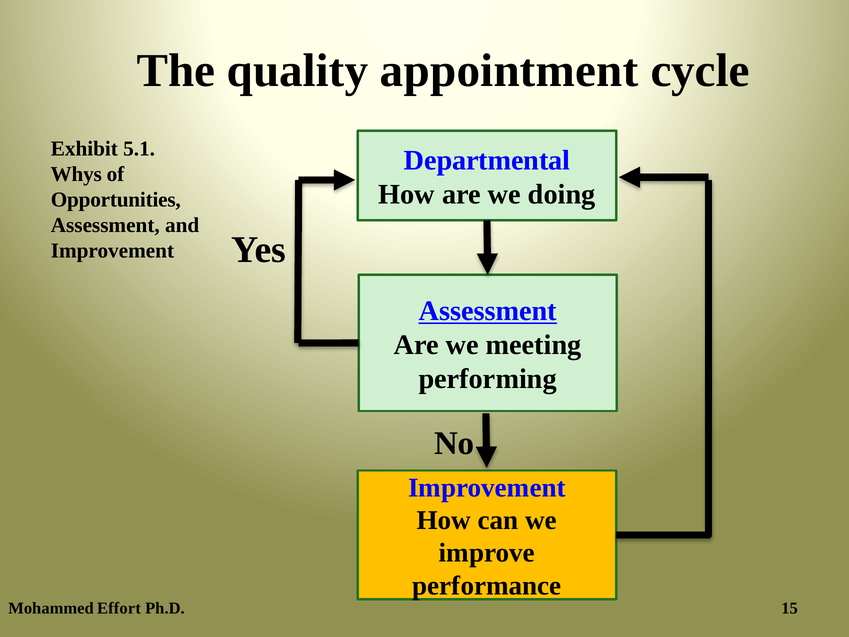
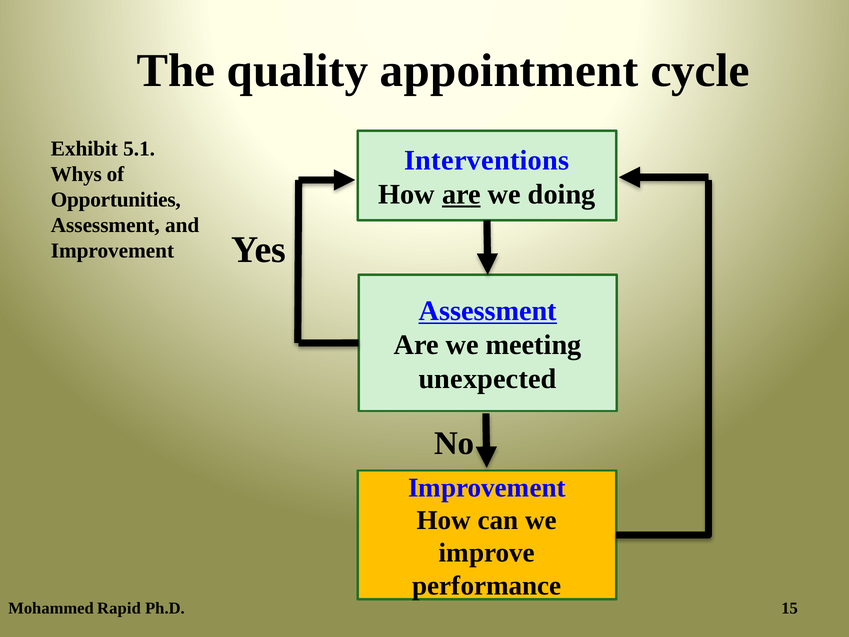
Departmental: Departmental -> Interventions (487, 160)
are underline: none -> present (461, 194)
performing: performing -> unexpected (488, 379)
Effort: Effort -> Rapid (119, 608)
